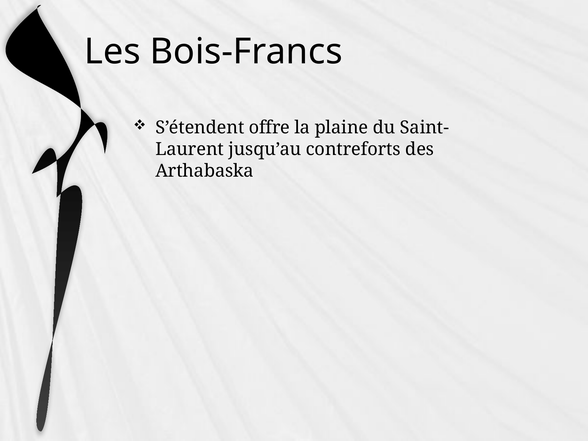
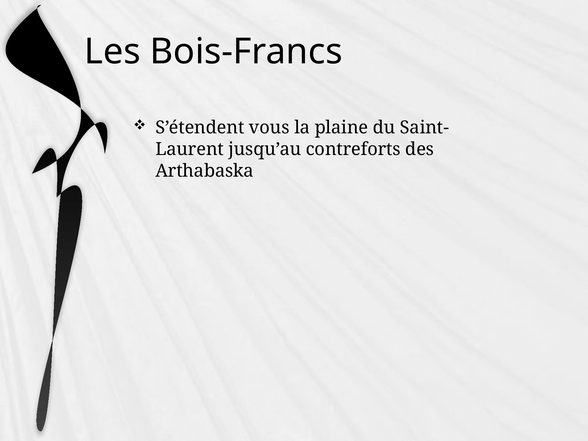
offre: offre -> vous (269, 128)
